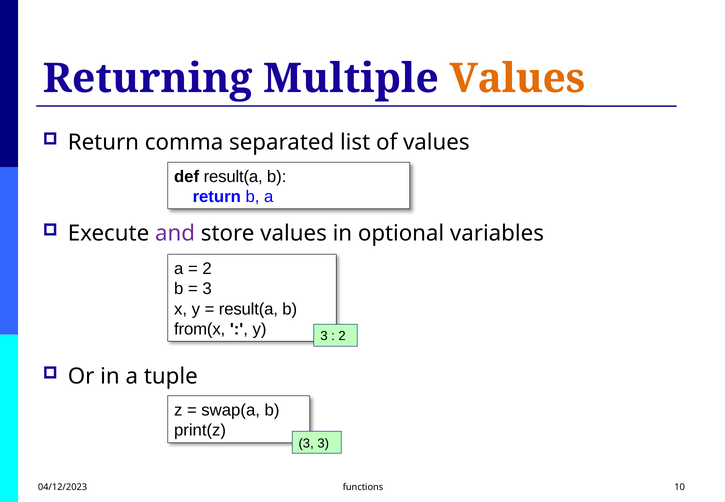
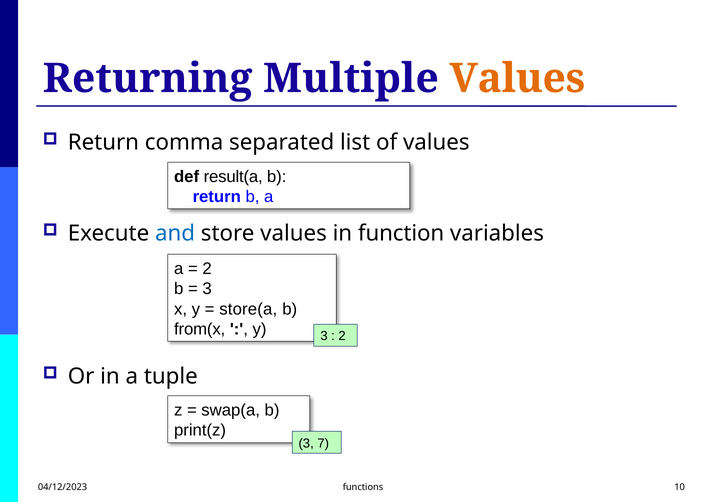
and colour: purple -> blue (175, 233)
optional: optional -> function (401, 233)
result(a: result(a -> store(a (248, 309)
3 3: 3 -> 7 (323, 443)
